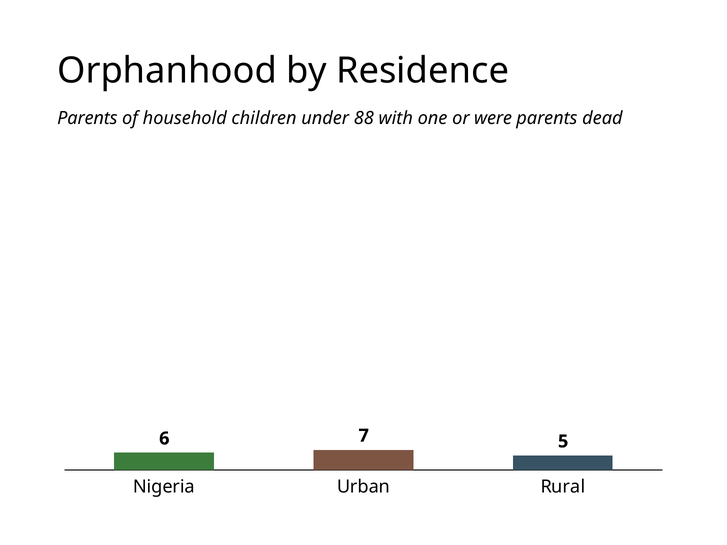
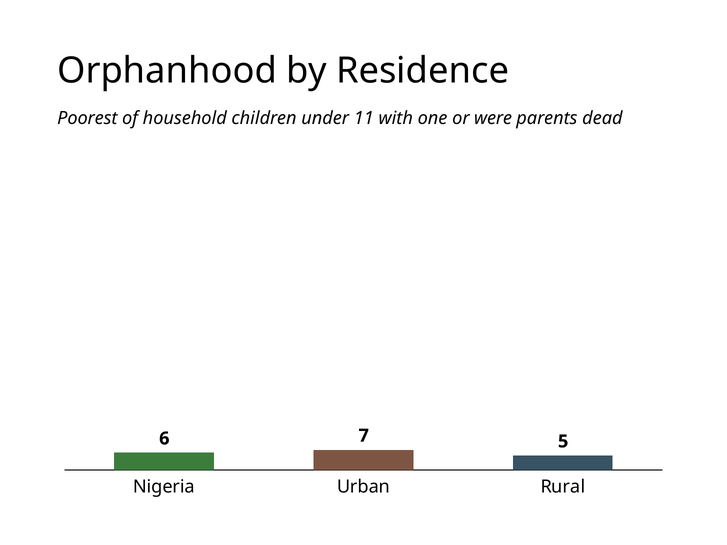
Parents: Parents -> Poorest (87, 118)
88: 88 -> 11 (364, 118)
